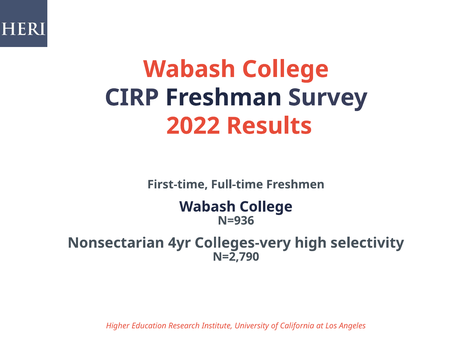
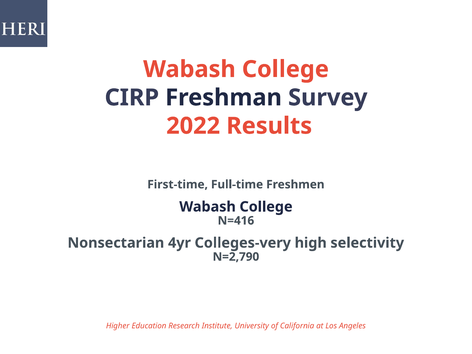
N=936: N=936 -> N=416 (236, 221)
